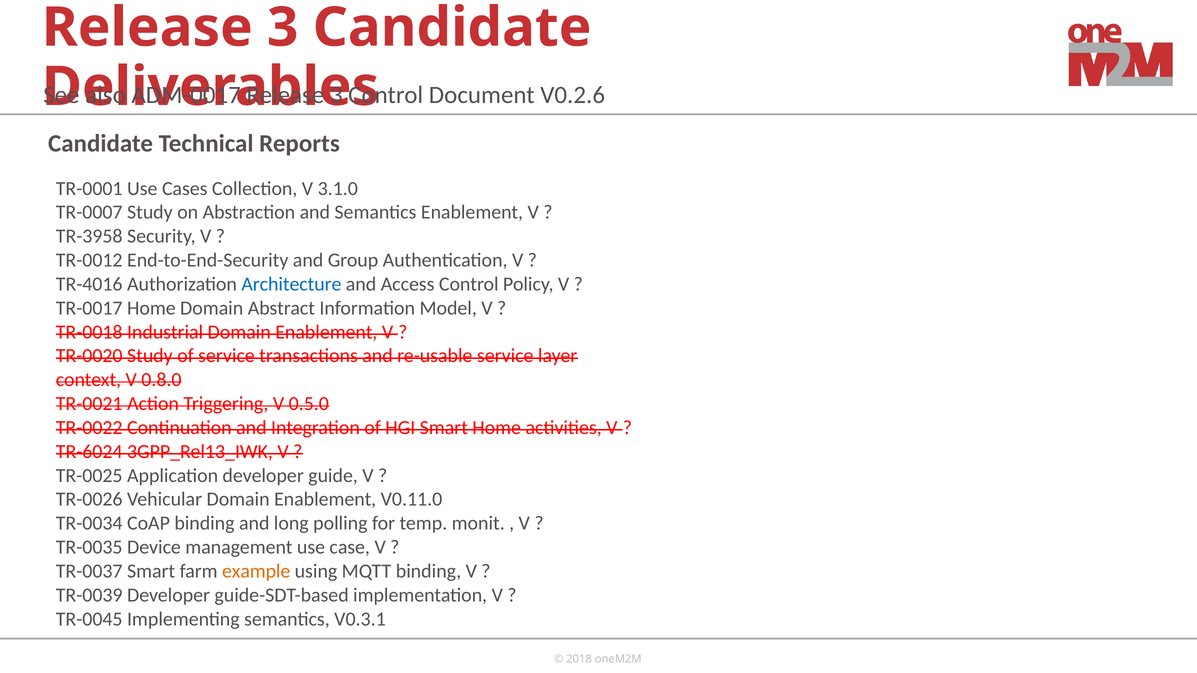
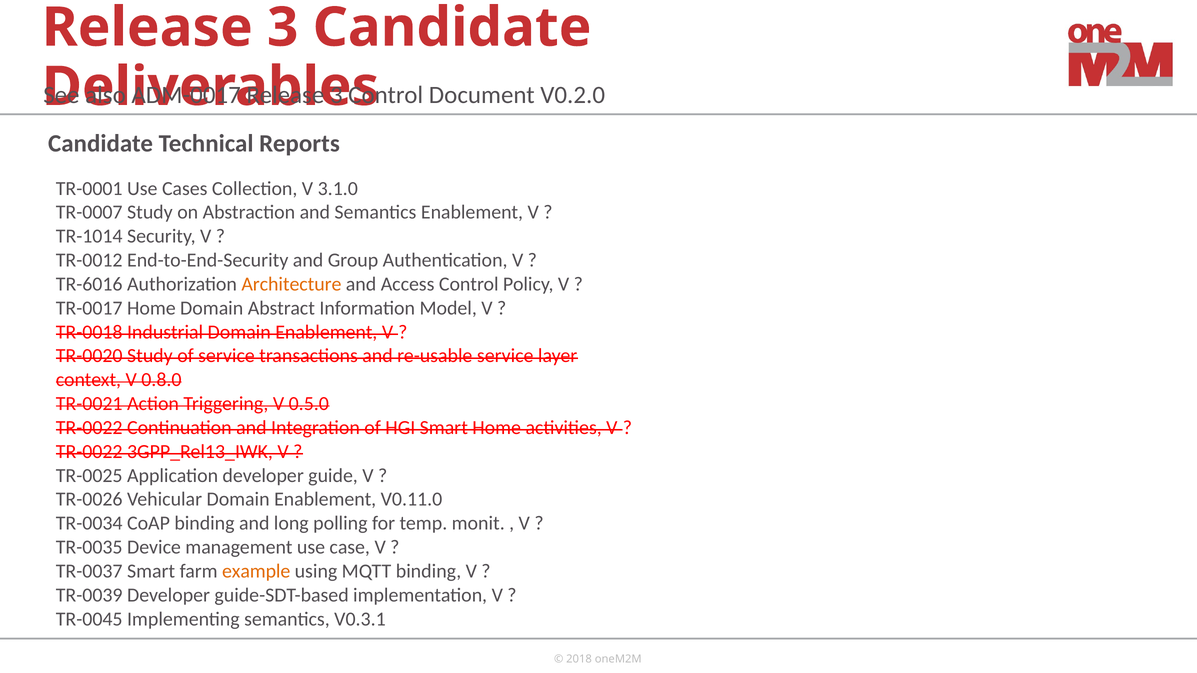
V0.2.6: V0.2.6 -> V0.2.0 (573, 95)
TR-3958: TR-3958 -> TR-1014 (89, 236)
TR-4016: TR-4016 -> TR-6016 (89, 284)
Architecture colour: blue -> orange (291, 284)
TR-6024: TR-6024 -> TR-0022 (89, 452)
